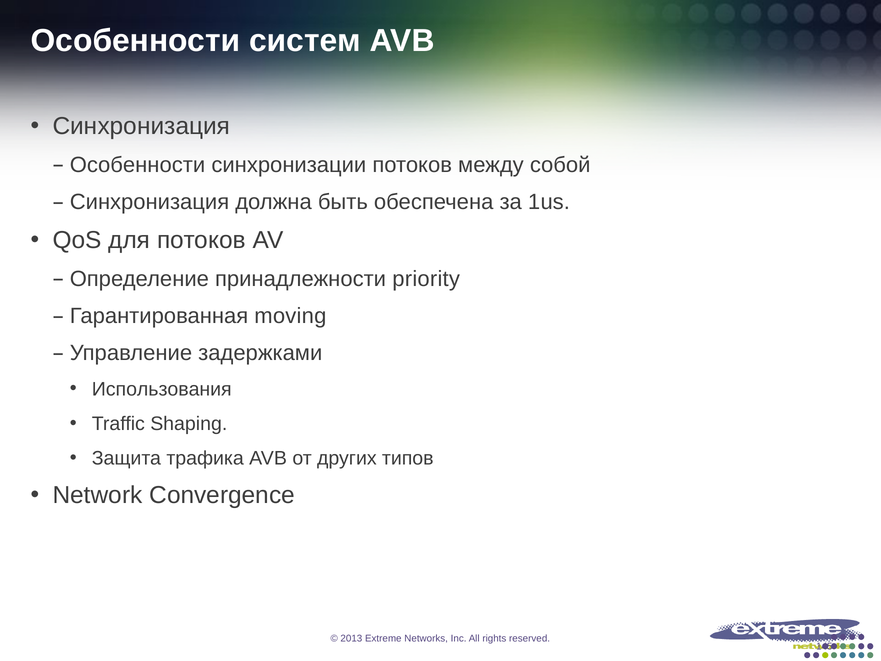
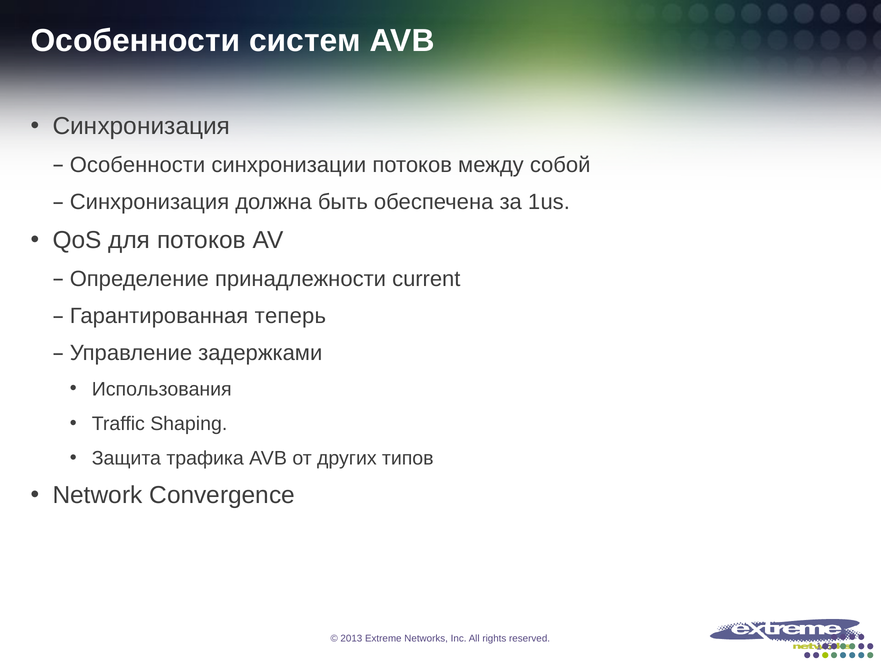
priority: priority -> current (426, 279)
moving: moving -> теперь (290, 316)
